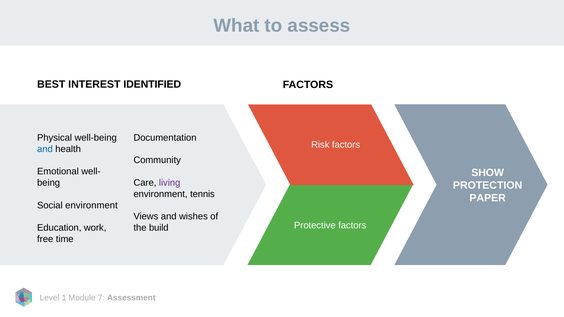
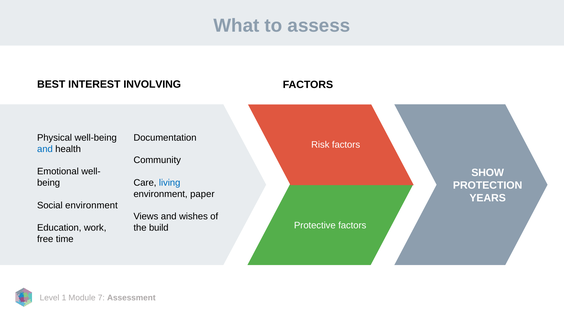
IDENTIFIED: IDENTIFIED -> INVOLVING (152, 85)
living colour: purple -> blue (170, 183)
tennis: tennis -> paper (202, 194)
PAPER: PAPER -> YEARS (488, 198)
